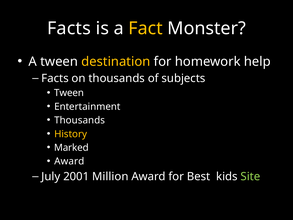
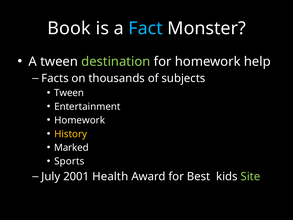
Facts: Facts -> Book (69, 28)
Fact colour: yellow -> light blue (146, 28)
destination colour: yellow -> light green (116, 61)
Thousands: Thousands -> Homework (80, 120)
Award: Award -> Sports (69, 161)
Million: Million -> Health (110, 176)
